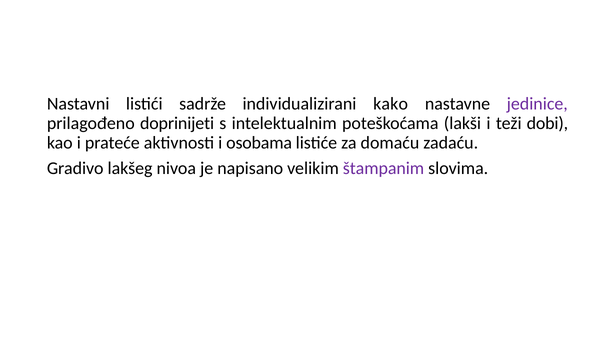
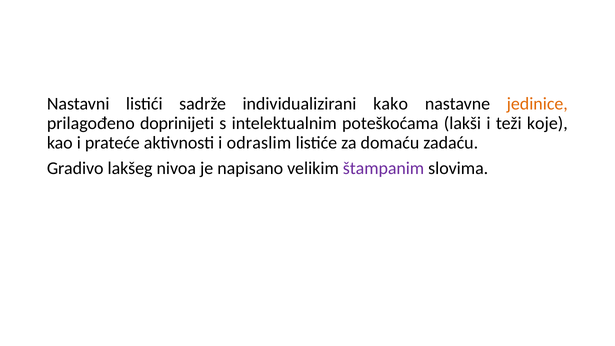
jedinice colour: purple -> orange (537, 104)
dobi: dobi -> koje (547, 123)
osobama: osobama -> odraslim (259, 143)
